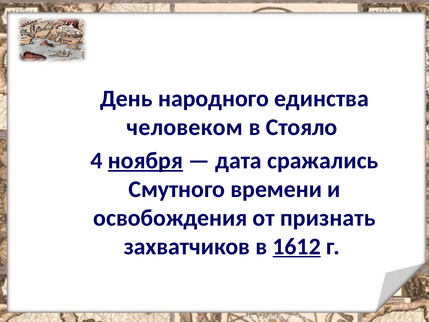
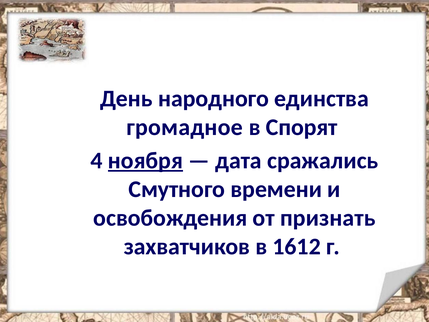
человеком: человеком -> громадное (185, 127)
Стояло: Стояло -> Спорят (302, 127)
1612 underline: present -> none (297, 246)
